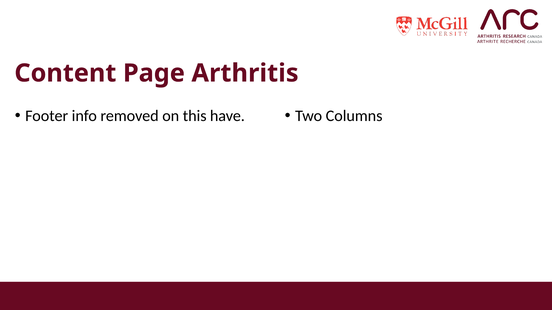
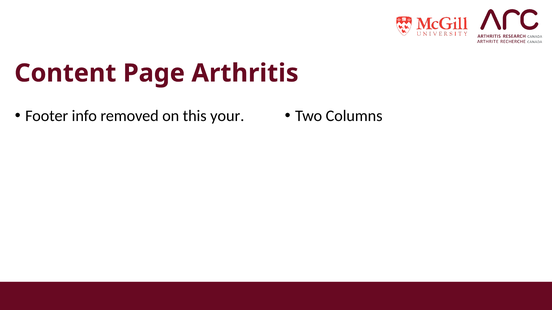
have: have -> your (227, 116)
